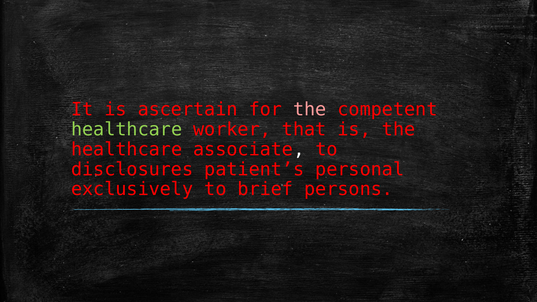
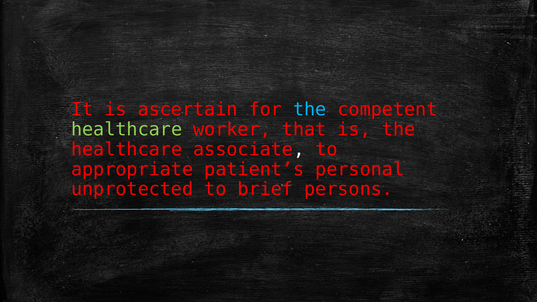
the colour: pink -> light blue (310, 110)
disclosures: disclosures -> appropriate (132, 169)
exclusively: exclusively -> unprotected (132, 189)
